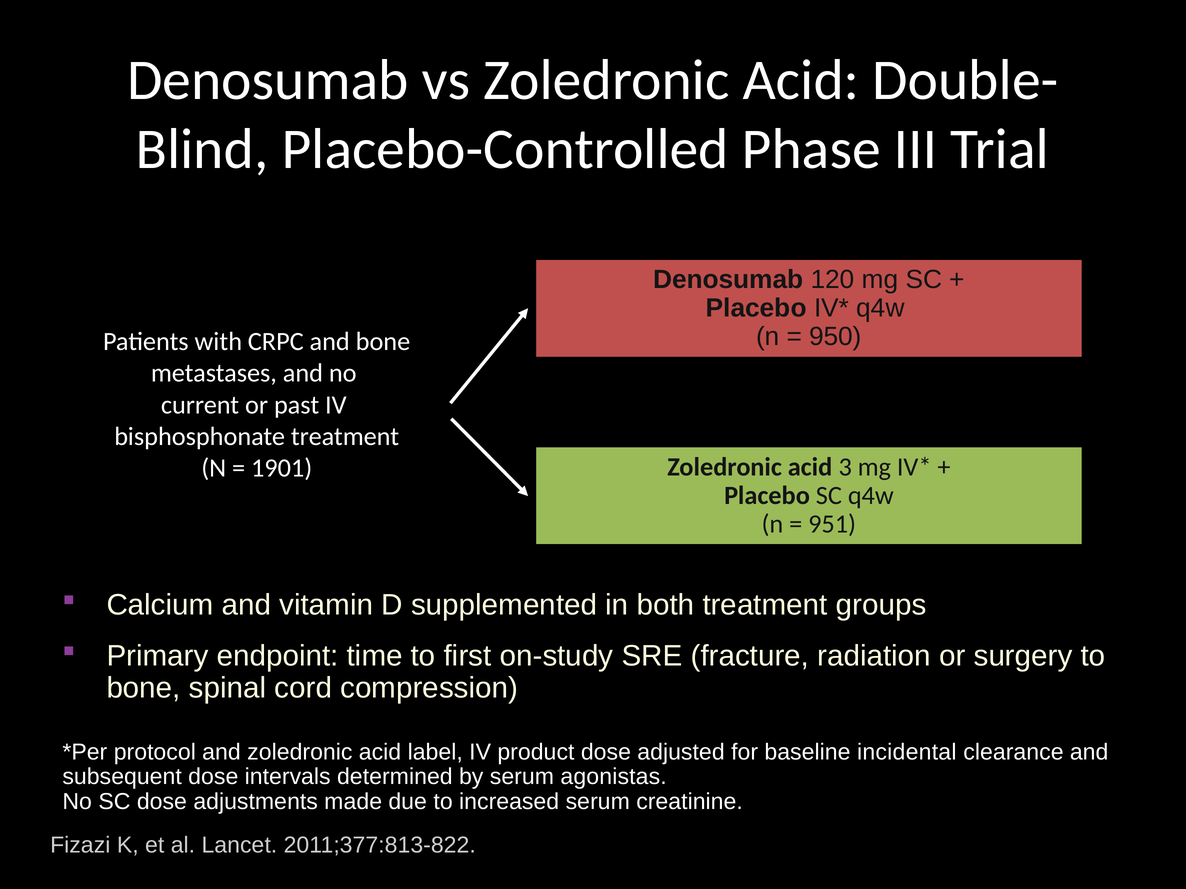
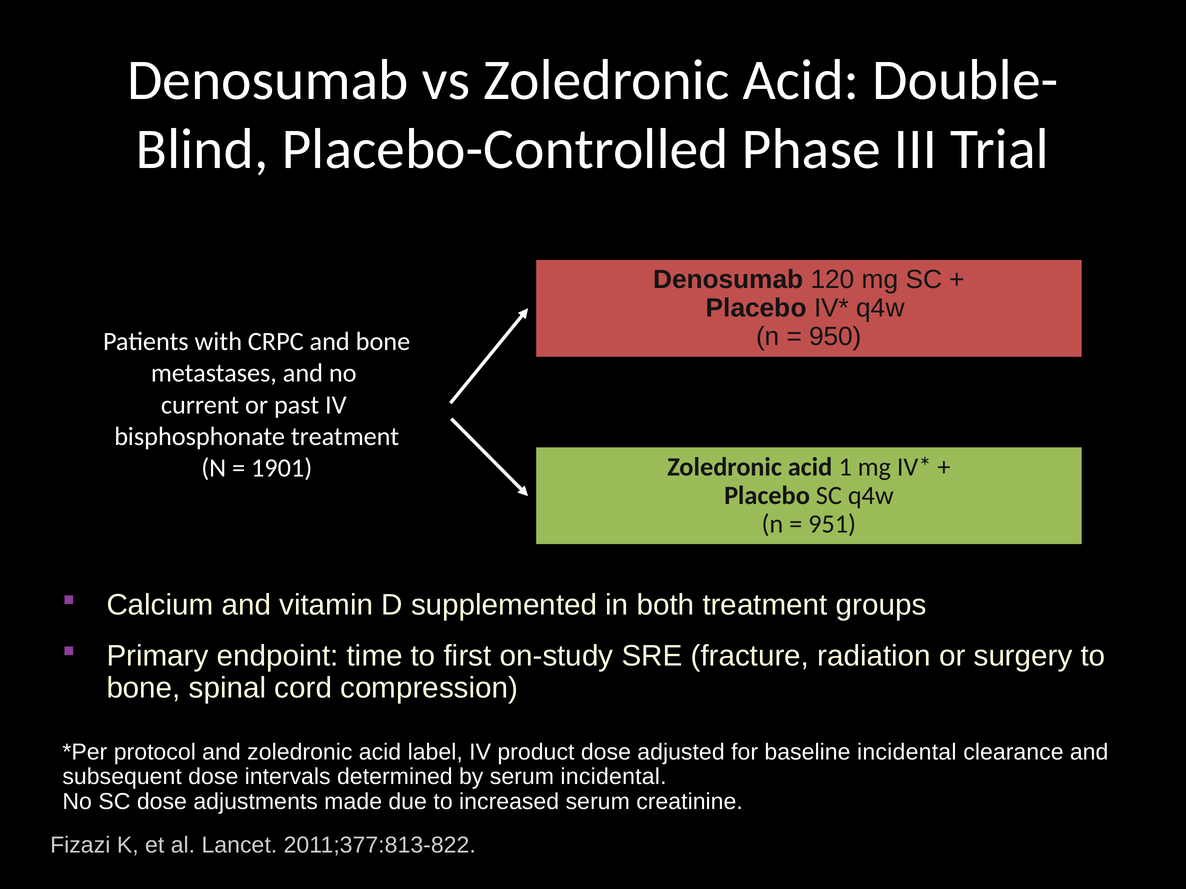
3: 3 -> 1 (845, 467)
serum agonistas: agonistas -> incidental (614, 777)
